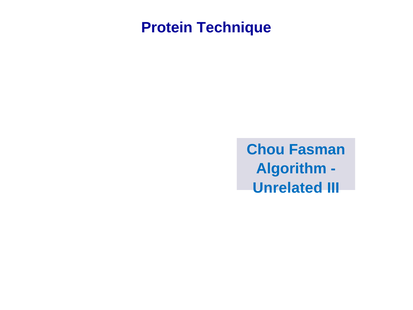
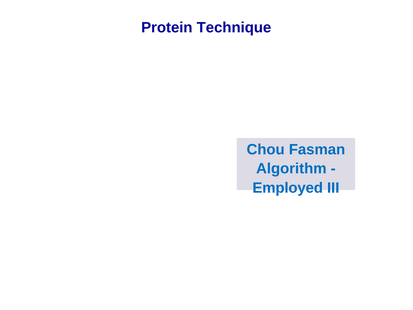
Unrelated: Unrelated -> Employed (288, 188)
